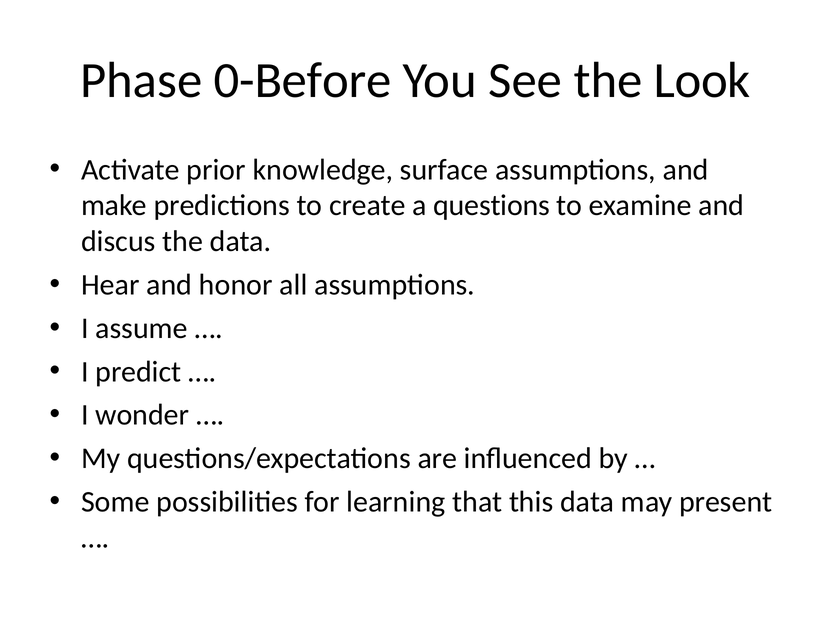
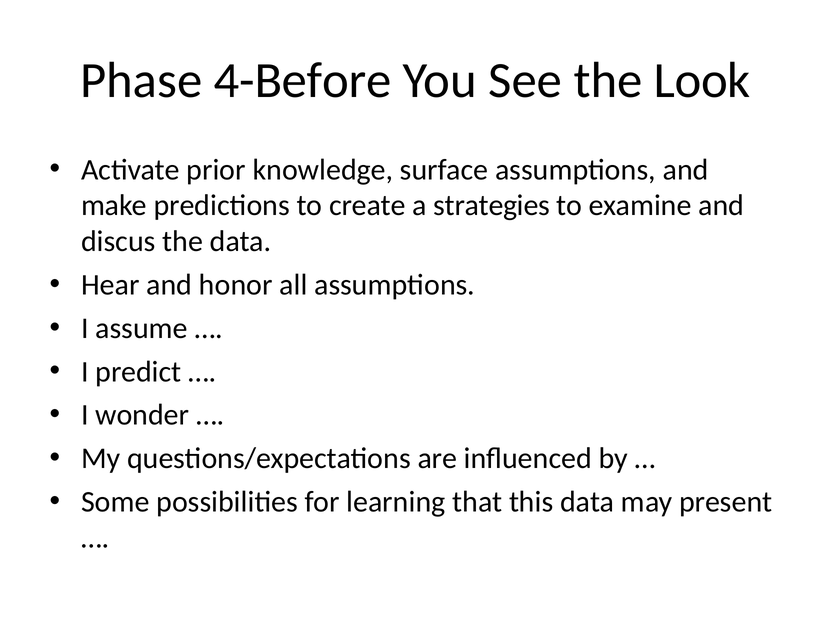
0-Before: 0-Before -> 4-Before (303, 80)
questions: questions -> strategies (492, 206)
